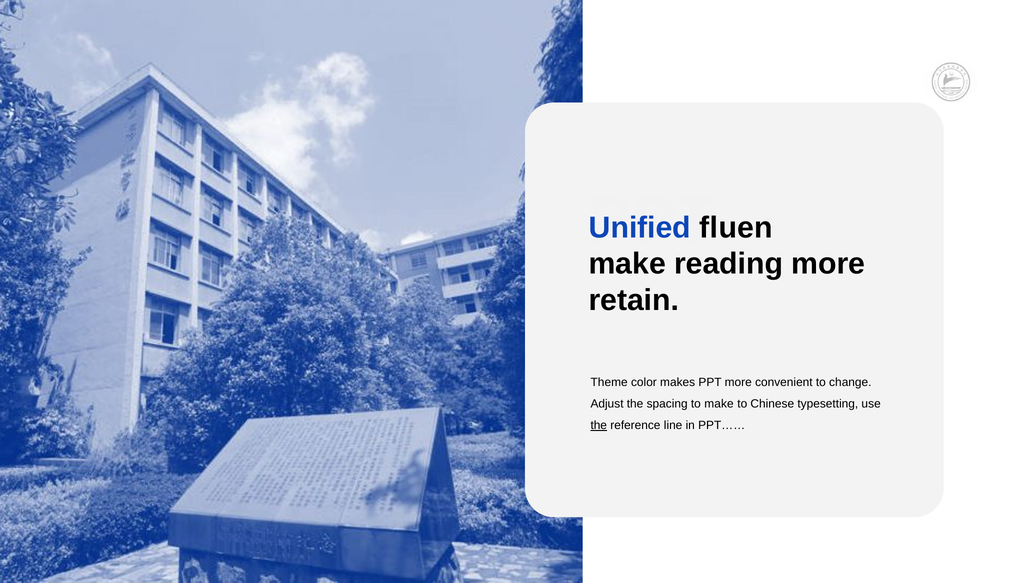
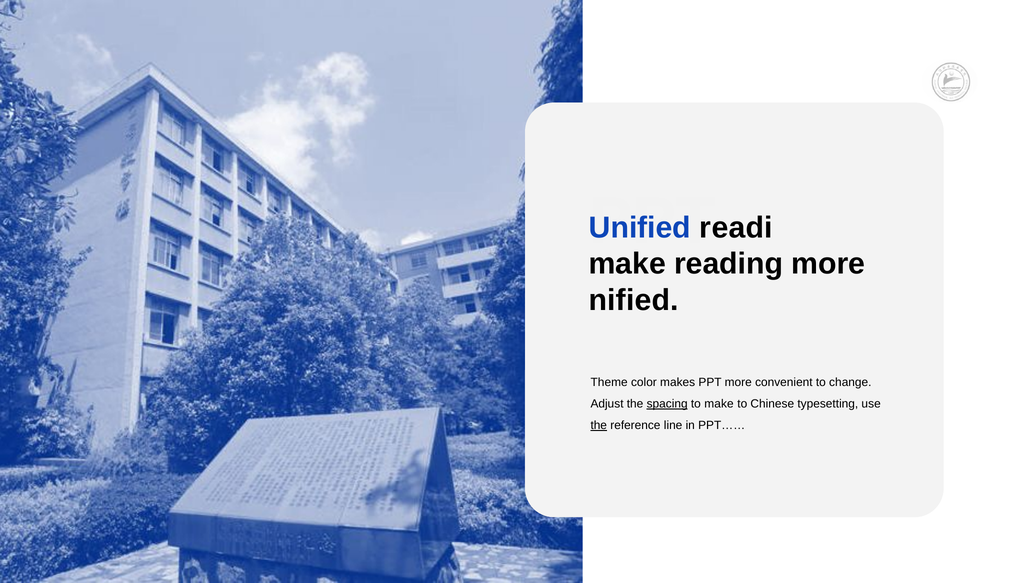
fluen: fluen -> readi (736, 228)
retain: retain -> nified (634, 300)
spacing underline: none -> present (667, 404)
